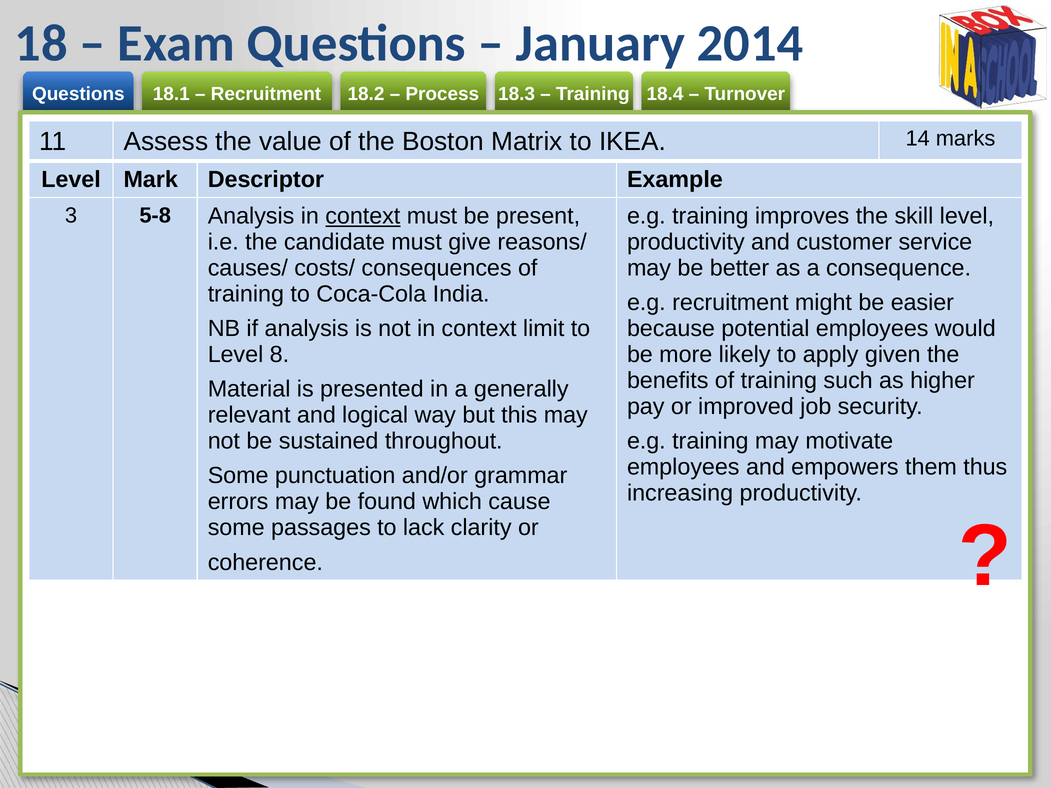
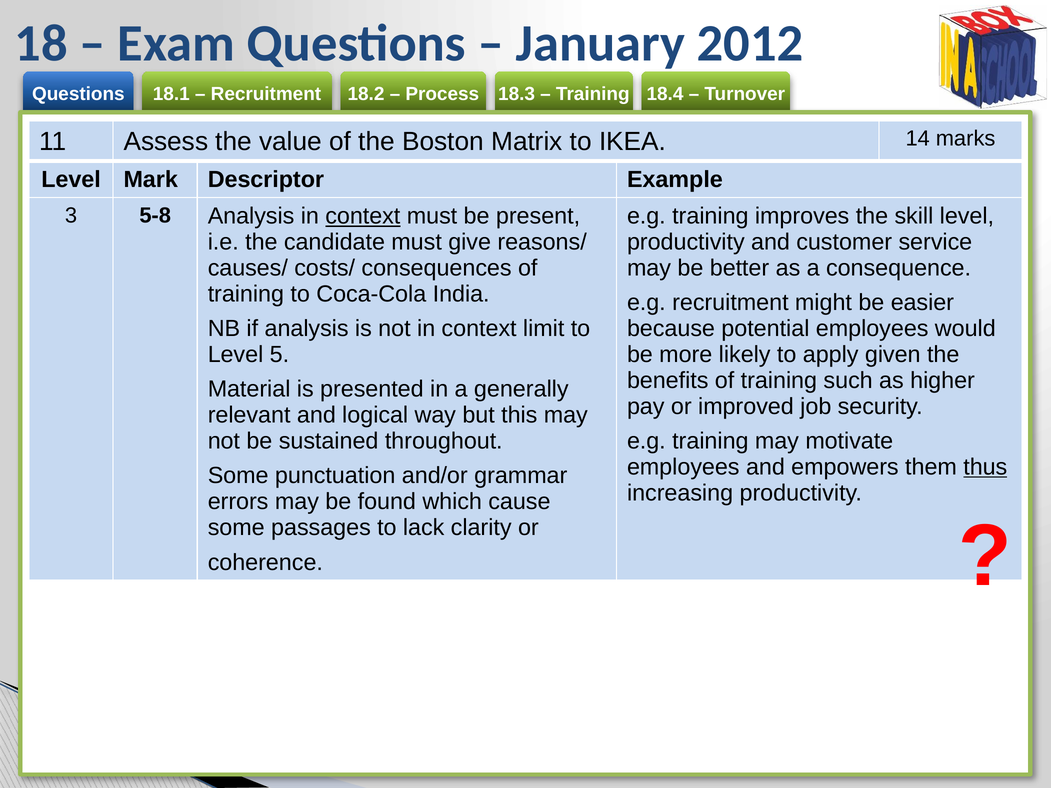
2014: 2014 -> 2012 (750, 43)
8: 8 -> 5 (279, 355)
thus underline: none -> present (985, 467)
